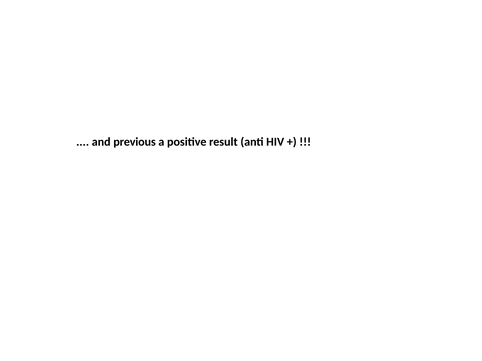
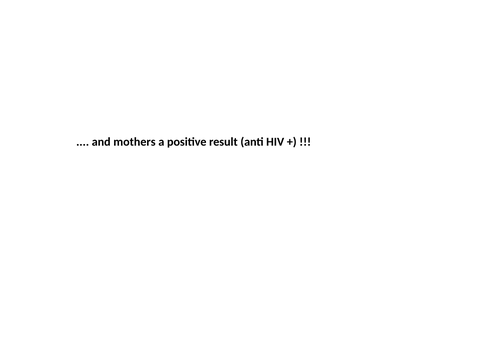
previous: previous -> mothers (134, 142)
